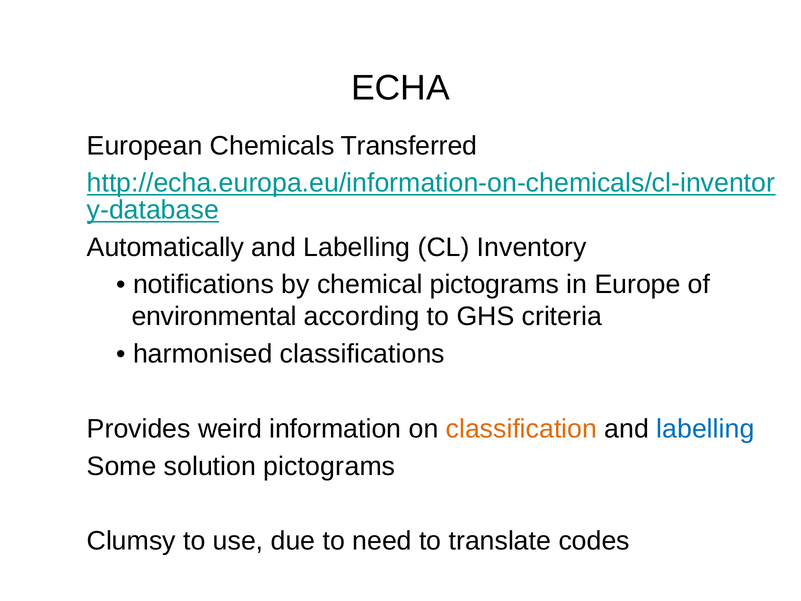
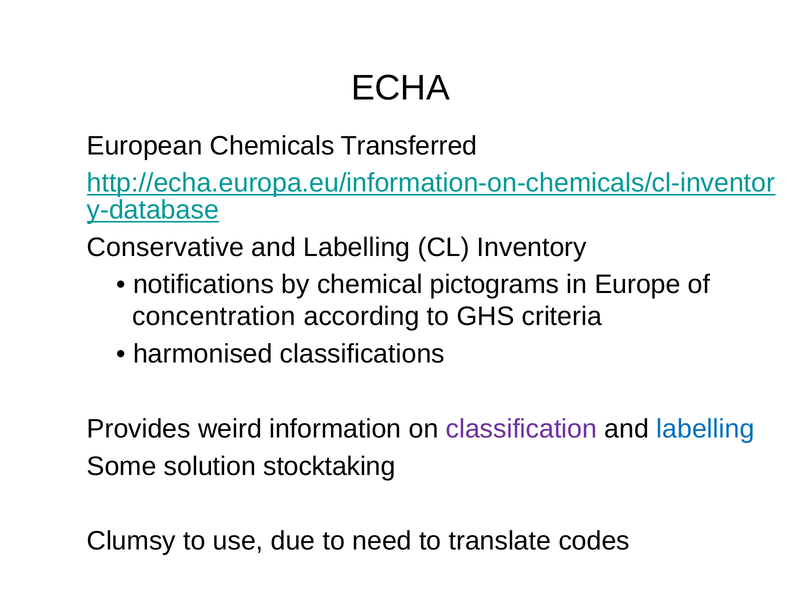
Automatically: Automatically -> Conservative (165, 247)
environmental: environmental -> concentration (214, 317)
classification colour: orange -> purple (521, 429)
solution pictograms: pictograms -> stocktaking (329, 466)
